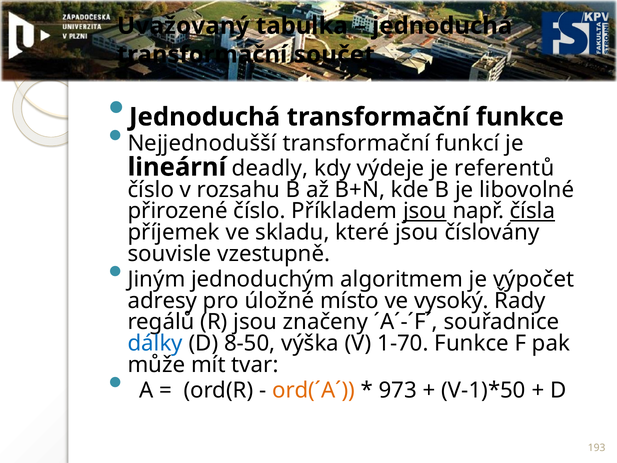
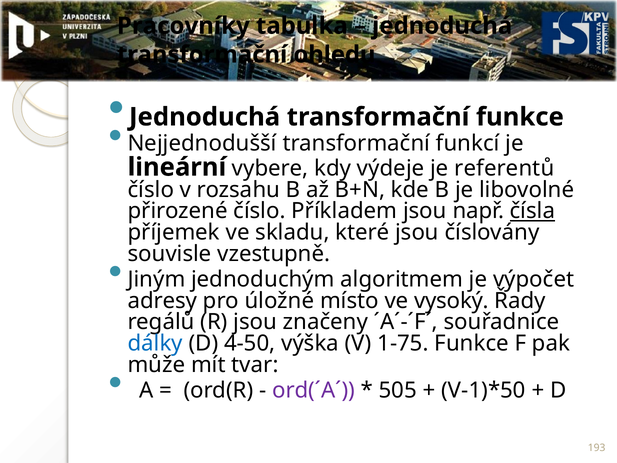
Uvažovaný: Uvažovaný -> Pracovníky (183, 26)
součet: součet -> ohledu (334, 55)
deadly: deadly -> vybere (270, 168)
jsou underline: present -> none (425, 211)
8-50: 8-50 -> 4-50 (250, 343)
1-70: 1-70 -> 1-75 (403, 343)
ord(´A´ colour: orange -> purple (314, 390)
973: 973 -> 505 (398, 390)
